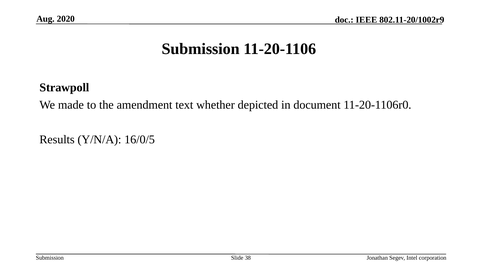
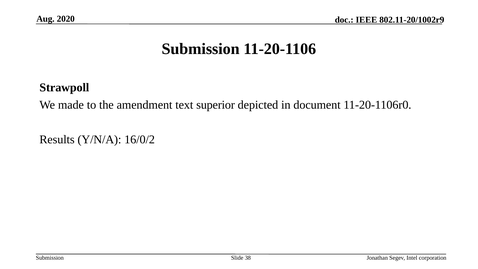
whether: whether -> superior (216, 105)
16/0/5: 16/0/5 -> 16/0/2 (140, 139)
